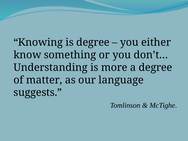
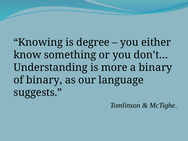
a degree: degree -> binary (155, 67)
of matter: matter -> binary (44, 80)
